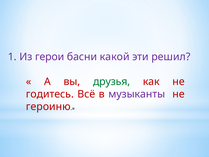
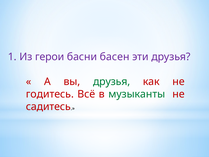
какой: какой -> басен (115, 57)
эти решил: решил -> друзья (171, 57)
музыканты colour: purple -> green (137, 94)
героиню: героиню -> садитесь (48, 107)
